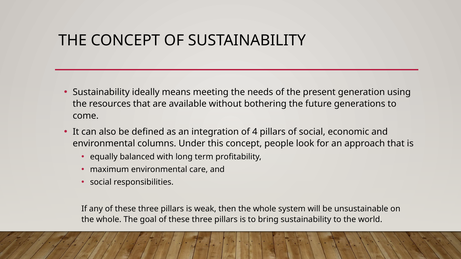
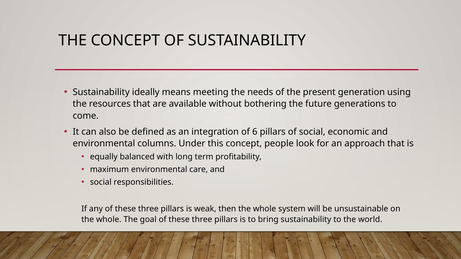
4: 4 -> 6 (255, 132)
